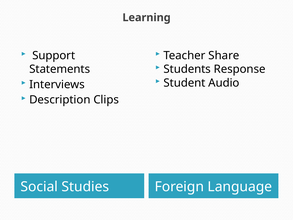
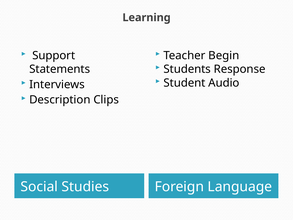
Share: Share -> Begin (224, 55)
